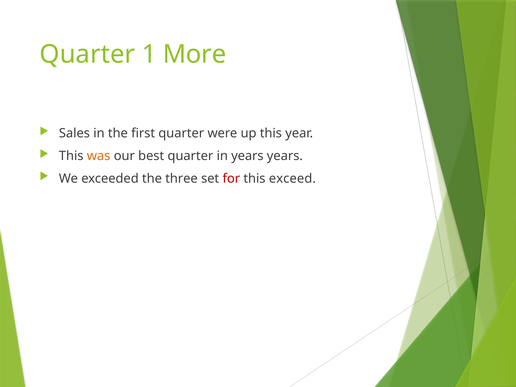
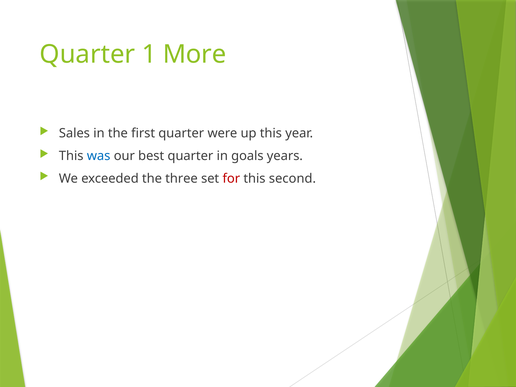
was colour: orange -> blue (99, 156)
in years: years -> goals (247, 156)
exceed: exceed -> second (292, 178)
